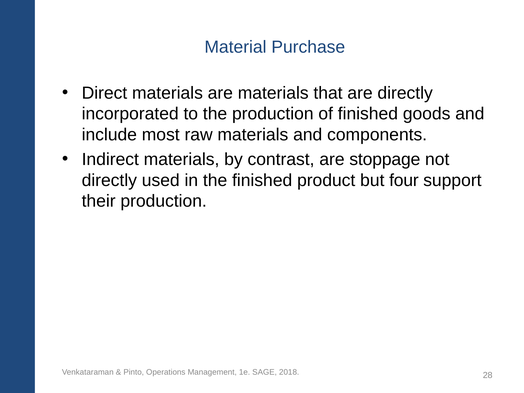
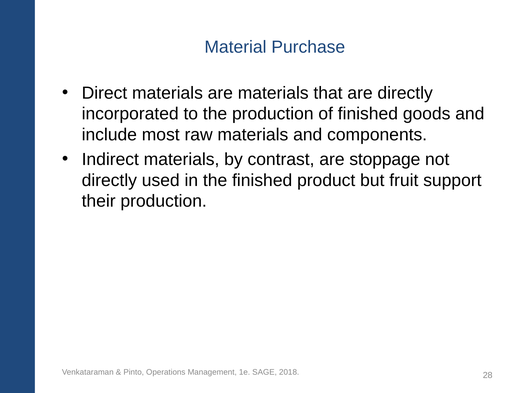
four: four -> fruit (404, 180)
